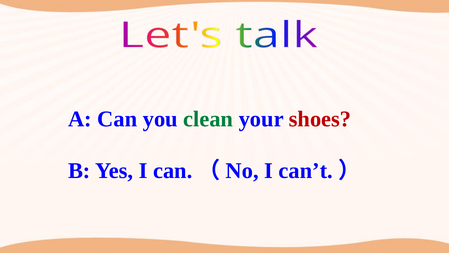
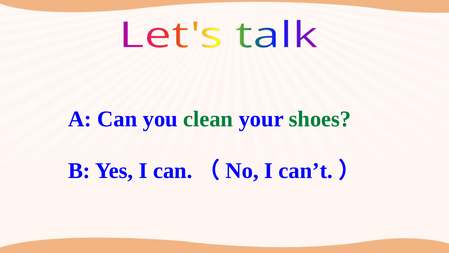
shoes colour: red -> green (320, 119)
